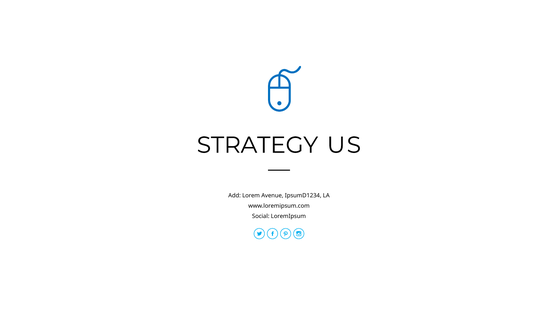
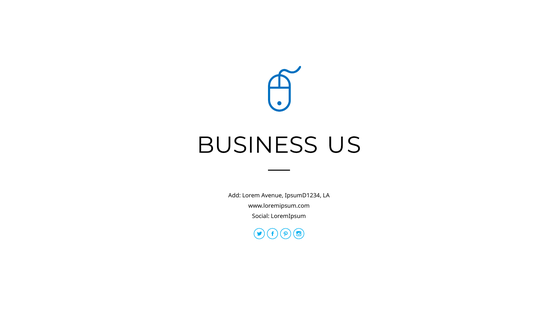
STRATEGY: STRATEGY -> BUSINESS (257, 145)
